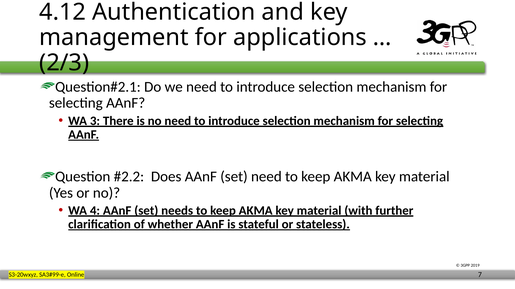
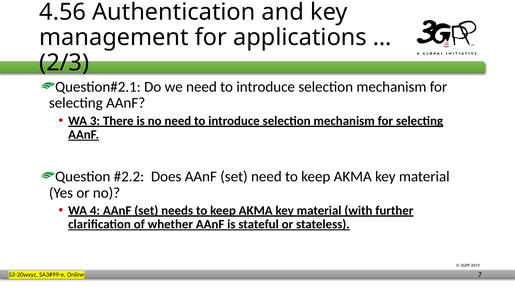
4.12: 4.12 -> 4.56 (63, 12)
